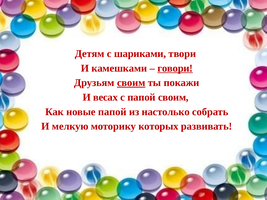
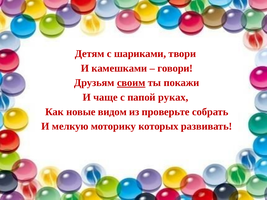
говори underline: present -> none (175, 68)
весах: весах -> чаще (105, 97)
папой своим: своим -> руках (173, 97)
новые папой: папой -> видом (112, 112)
настолько: настолько -> проверьте (166, 112)
